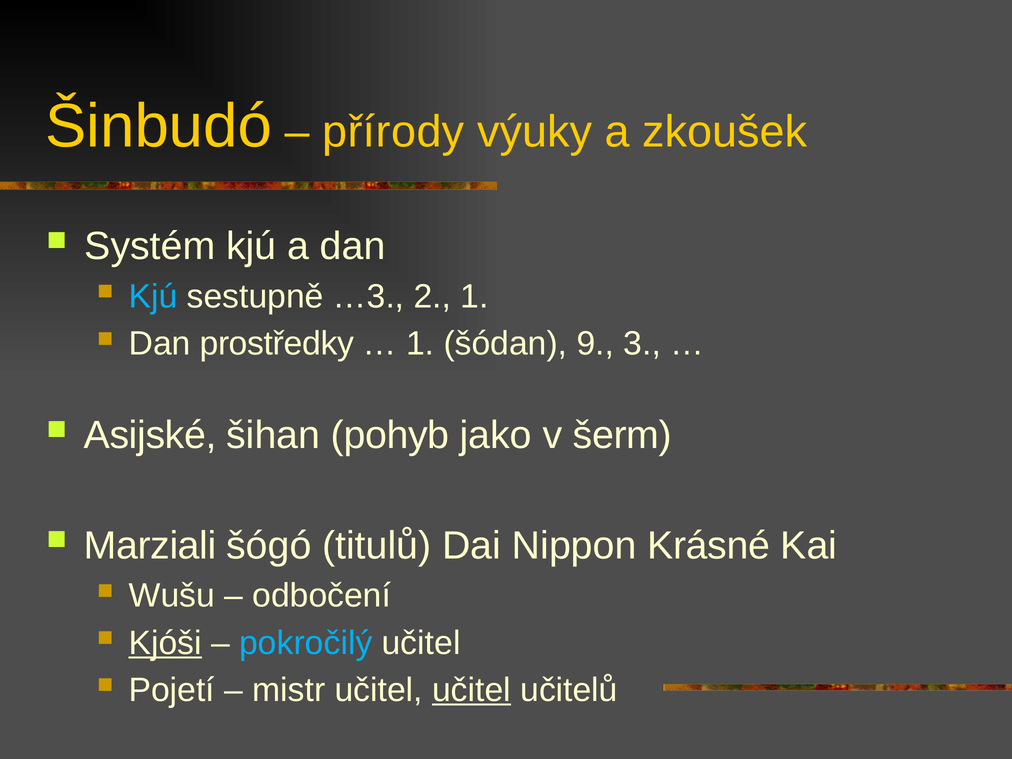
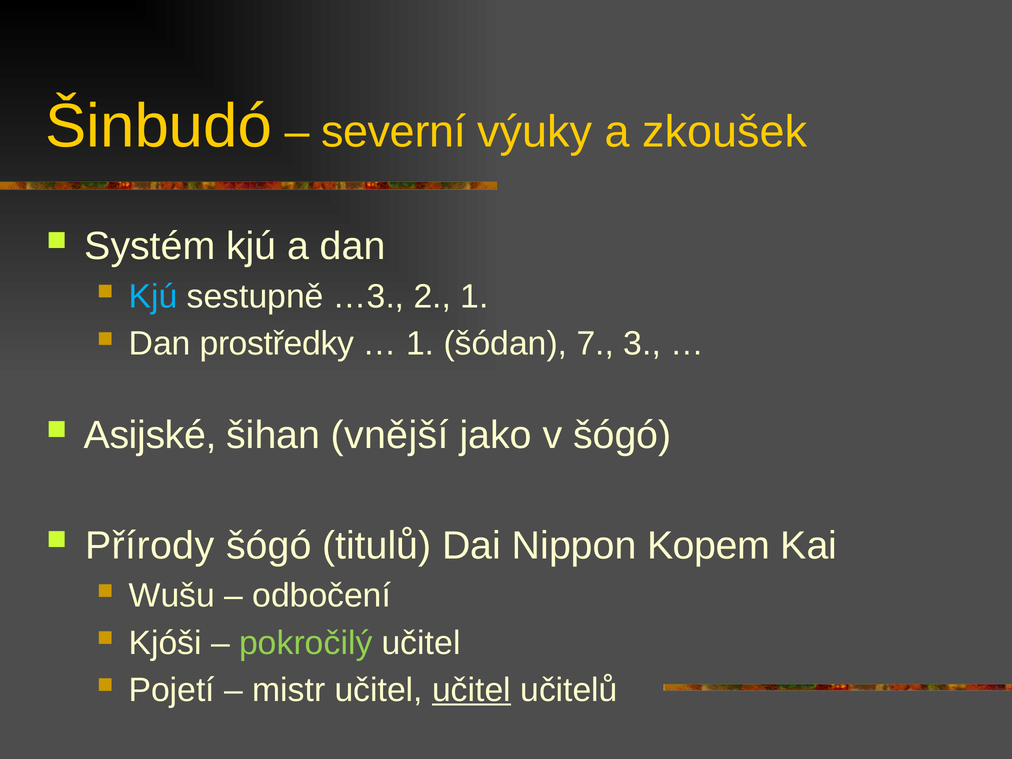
přírody: přírody -> severní (394, 132)
9: 9 -> 7 (595, 344)
pohyb: pohyb -> vnější (390, 435)
v šerm: šerm -> šógó (622, 435)
Marziali: Marziali -> Přírody (150, 546)
Krásné: Krásné -> Kopem (709, 546)
Kjóši underline: present -> none (165, 643)
pokročilý colour: light blue -> light green (306, 643)
